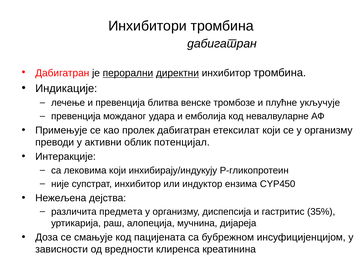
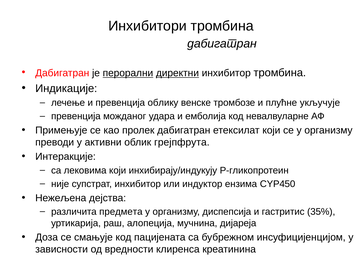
блитва: блитва -> облику (163, 103)
потенцијал: потенцијал -> грејпфрута (182, 142)
